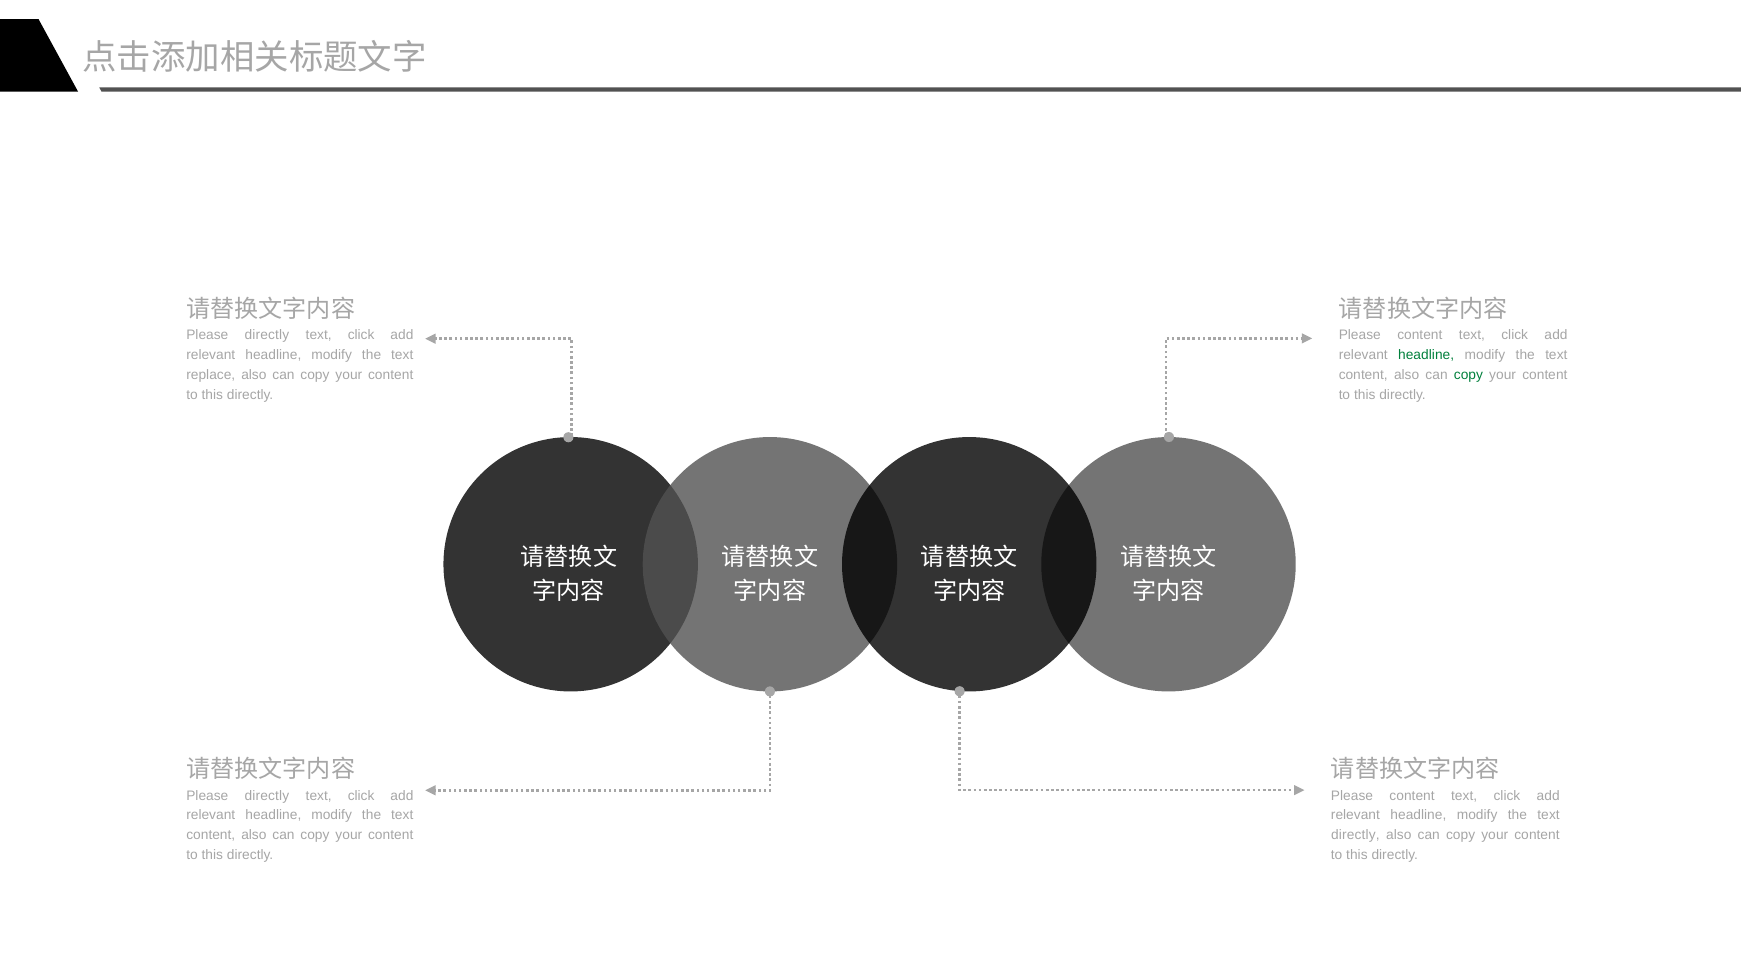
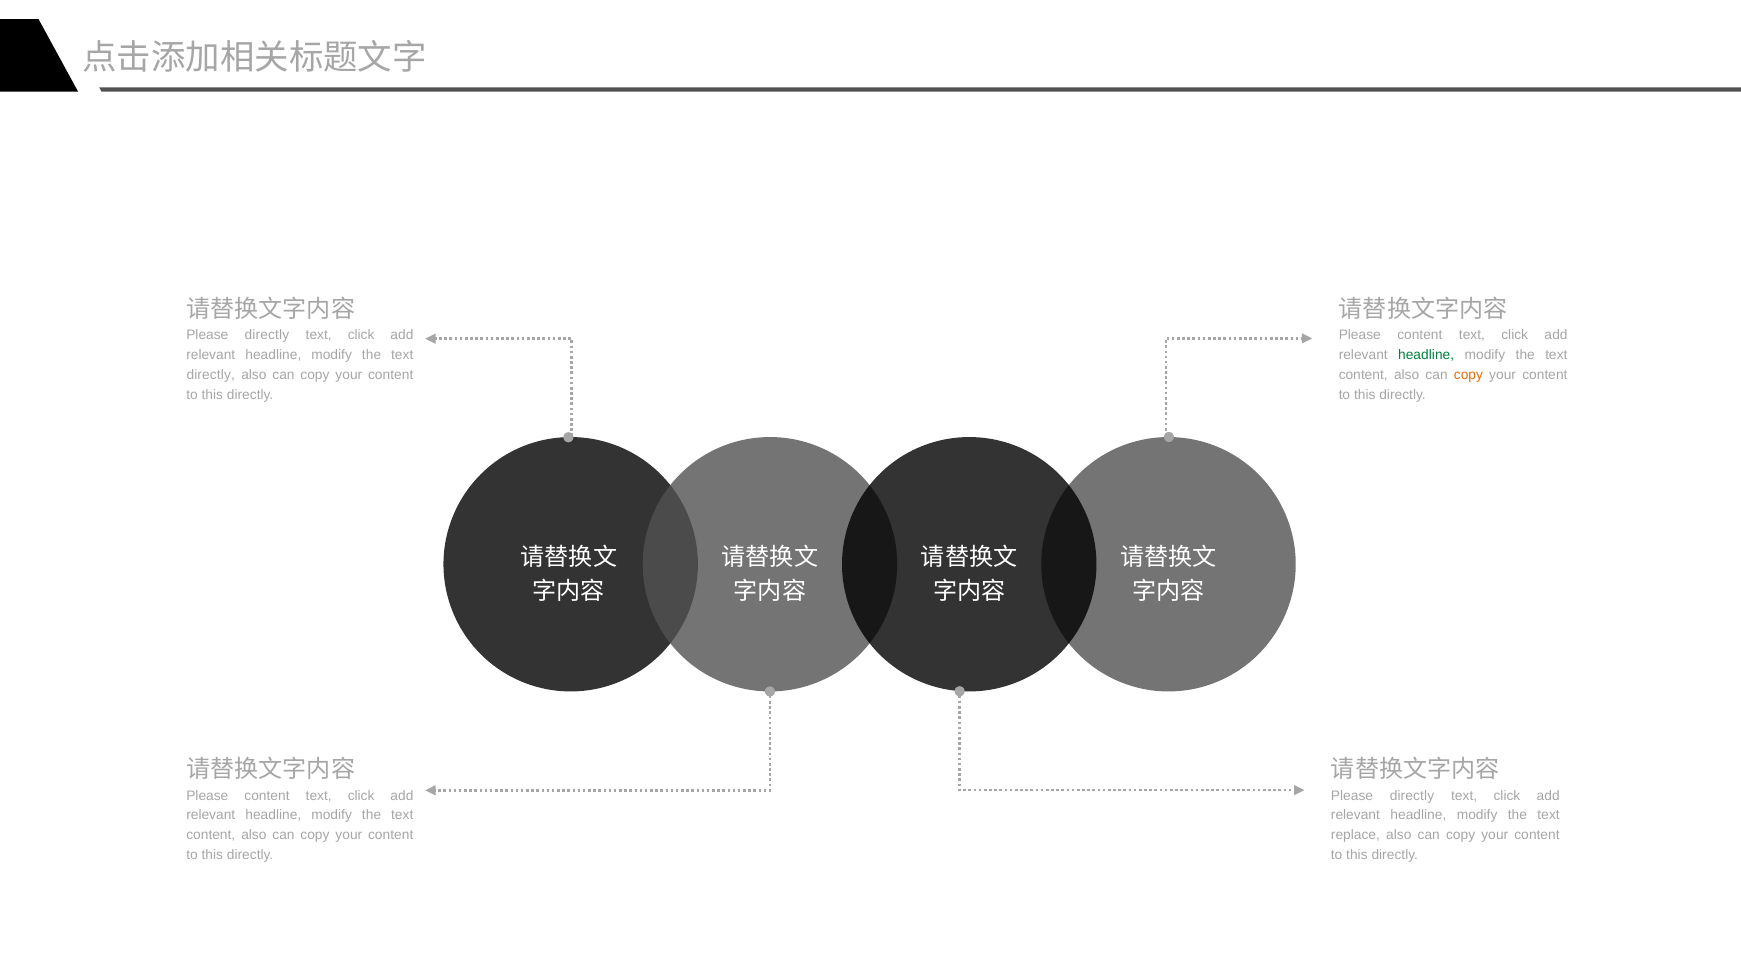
replace: replace -> directly (211, 375)
copy colour: green -> orange (1468, 375)
directly: directly -> content (267, 796)
content: content -> directly (1412, 796)
directly: directly -> replace (1355, 835)
